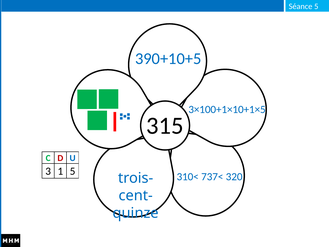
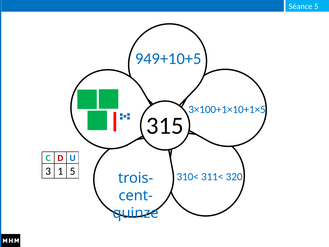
390+10+5: 390+10+5 -> 949+10+5 (168, 59)
737<: 737< -> 311< (212, 176)
